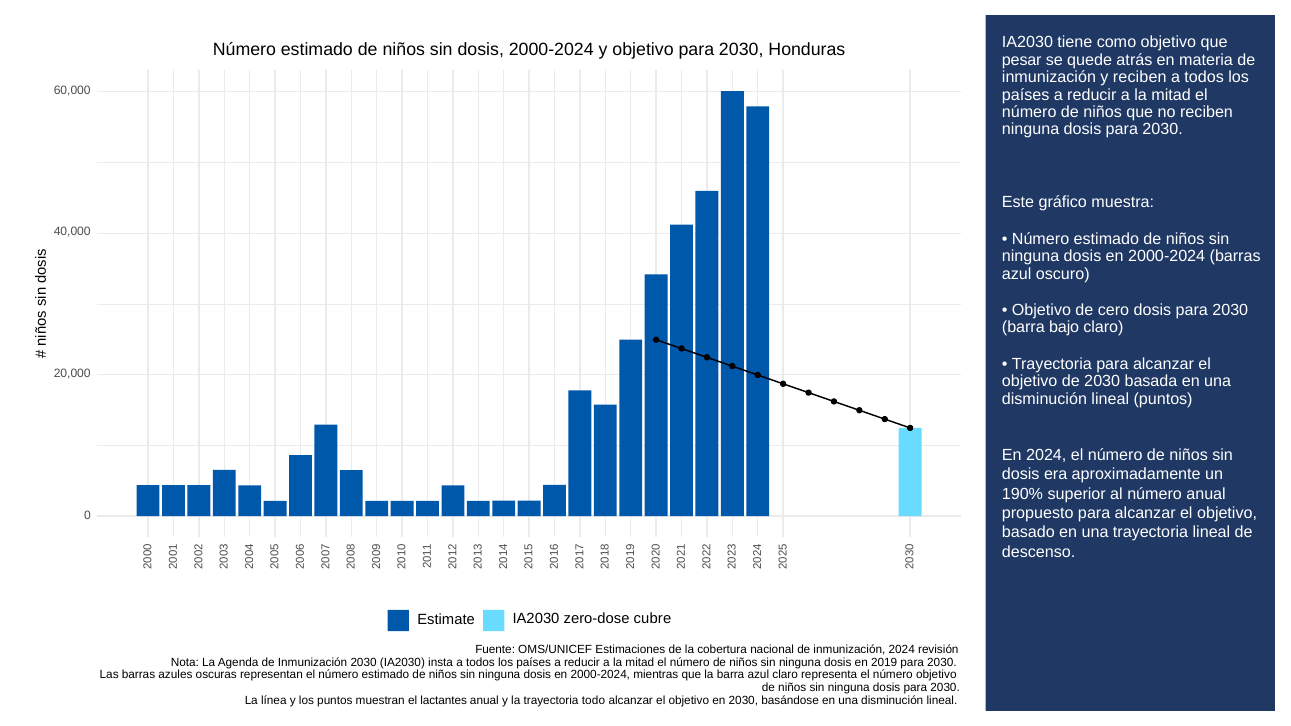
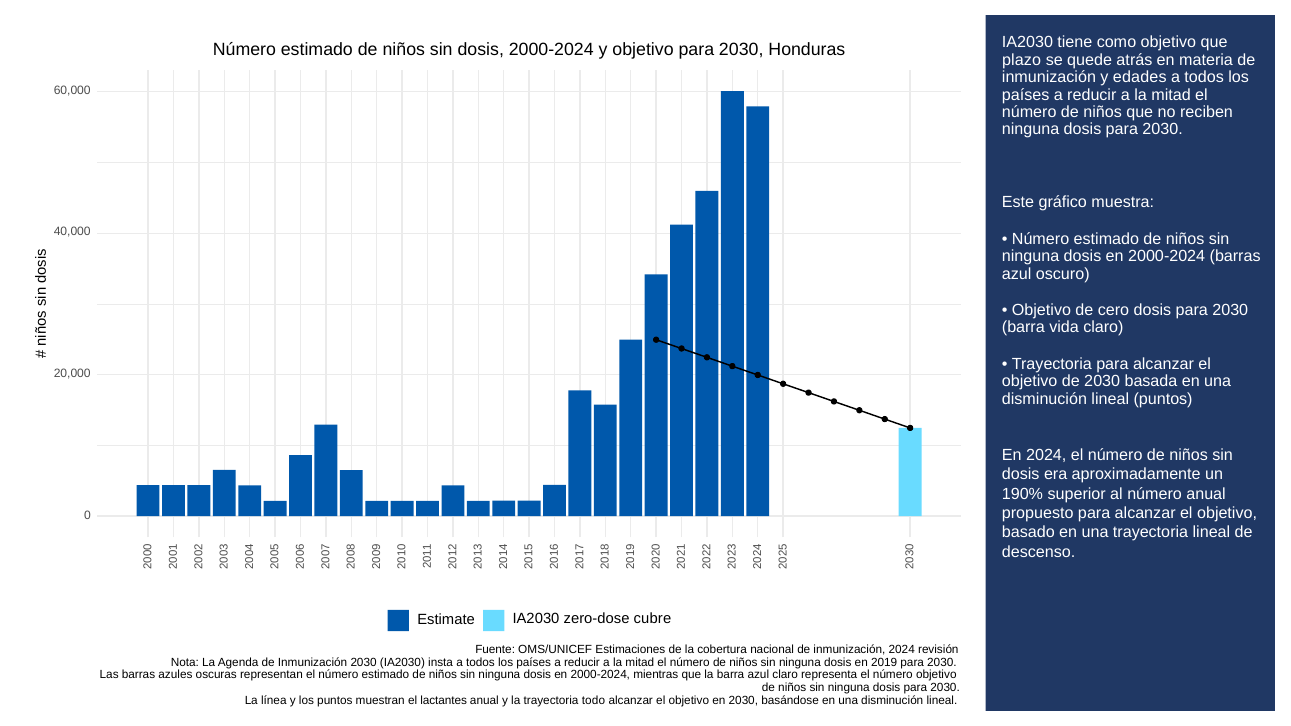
pesar: pesar -> plazo (1022, 60)
y reciben: reciben -> edades (1140, 77)
bajo: bajo -> vida (1064, 328)
